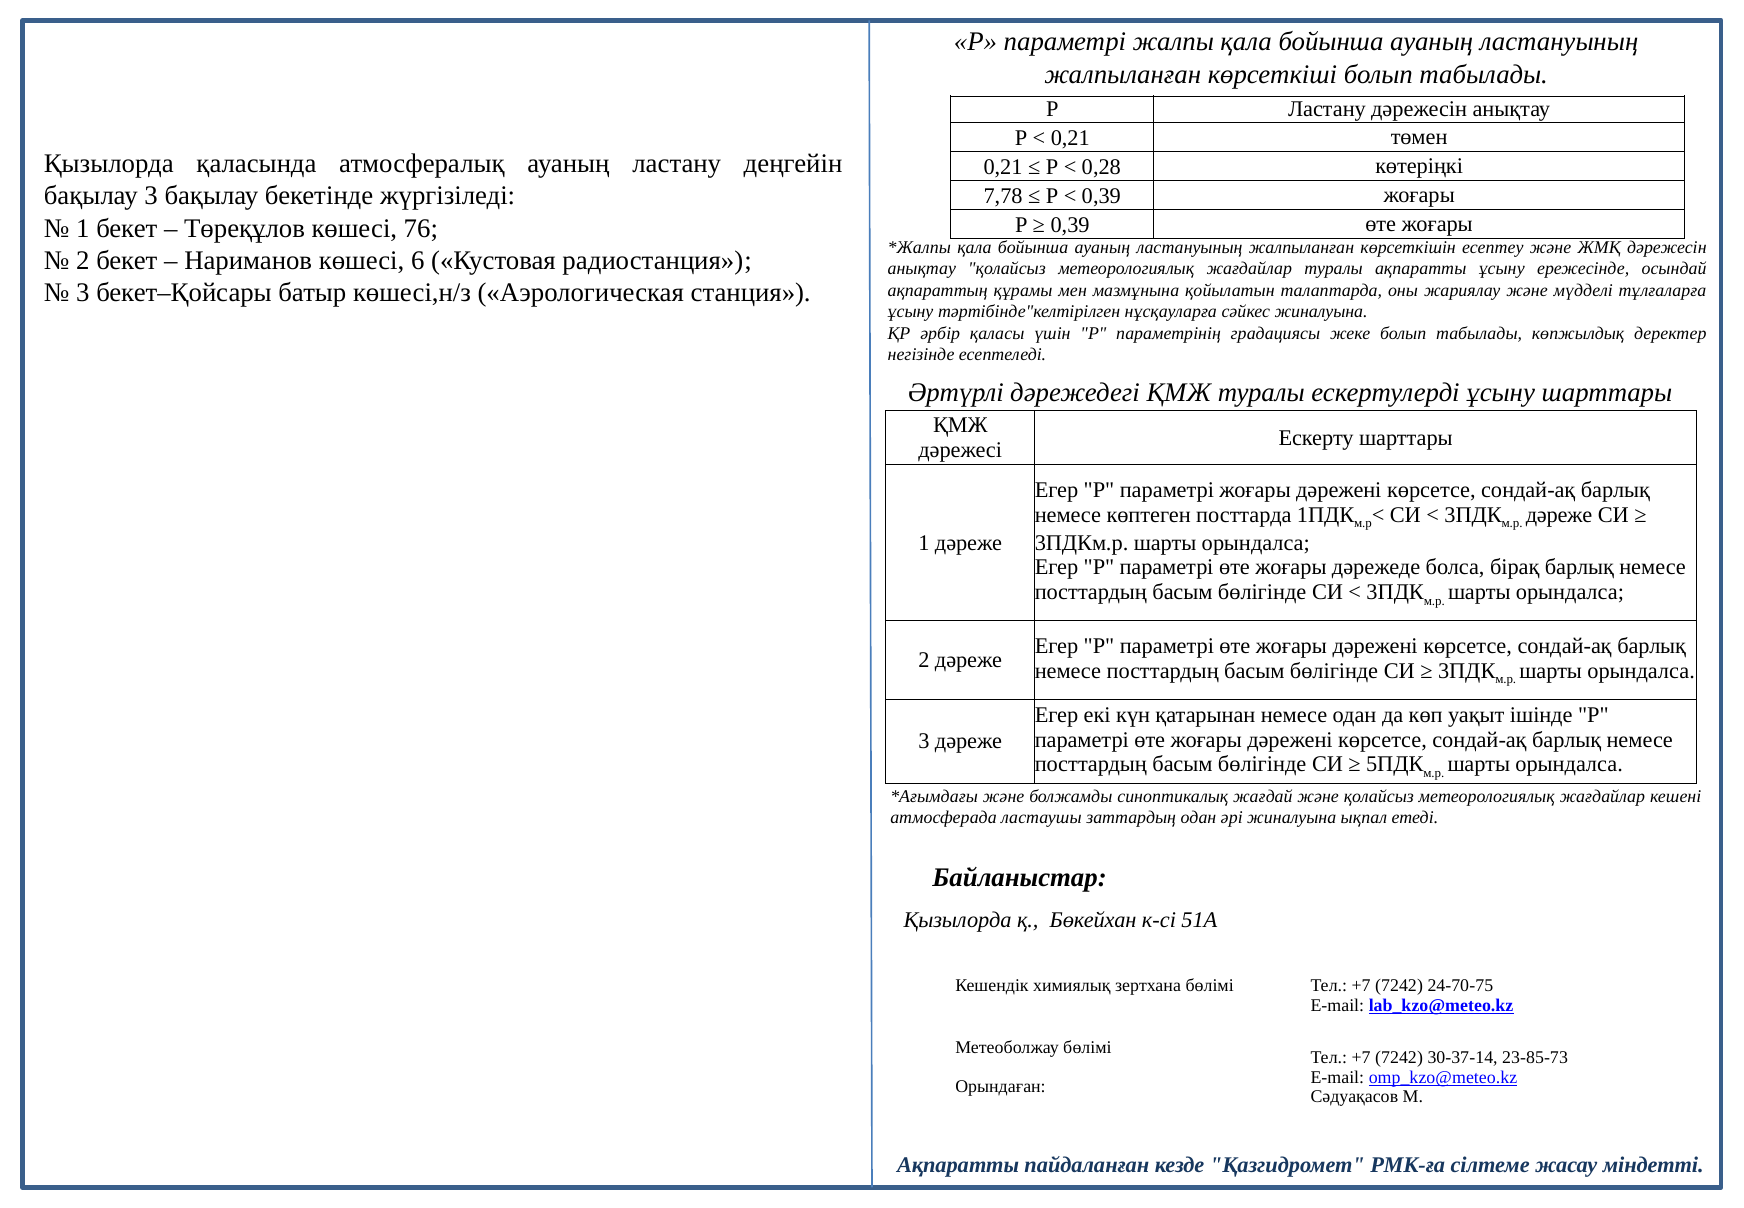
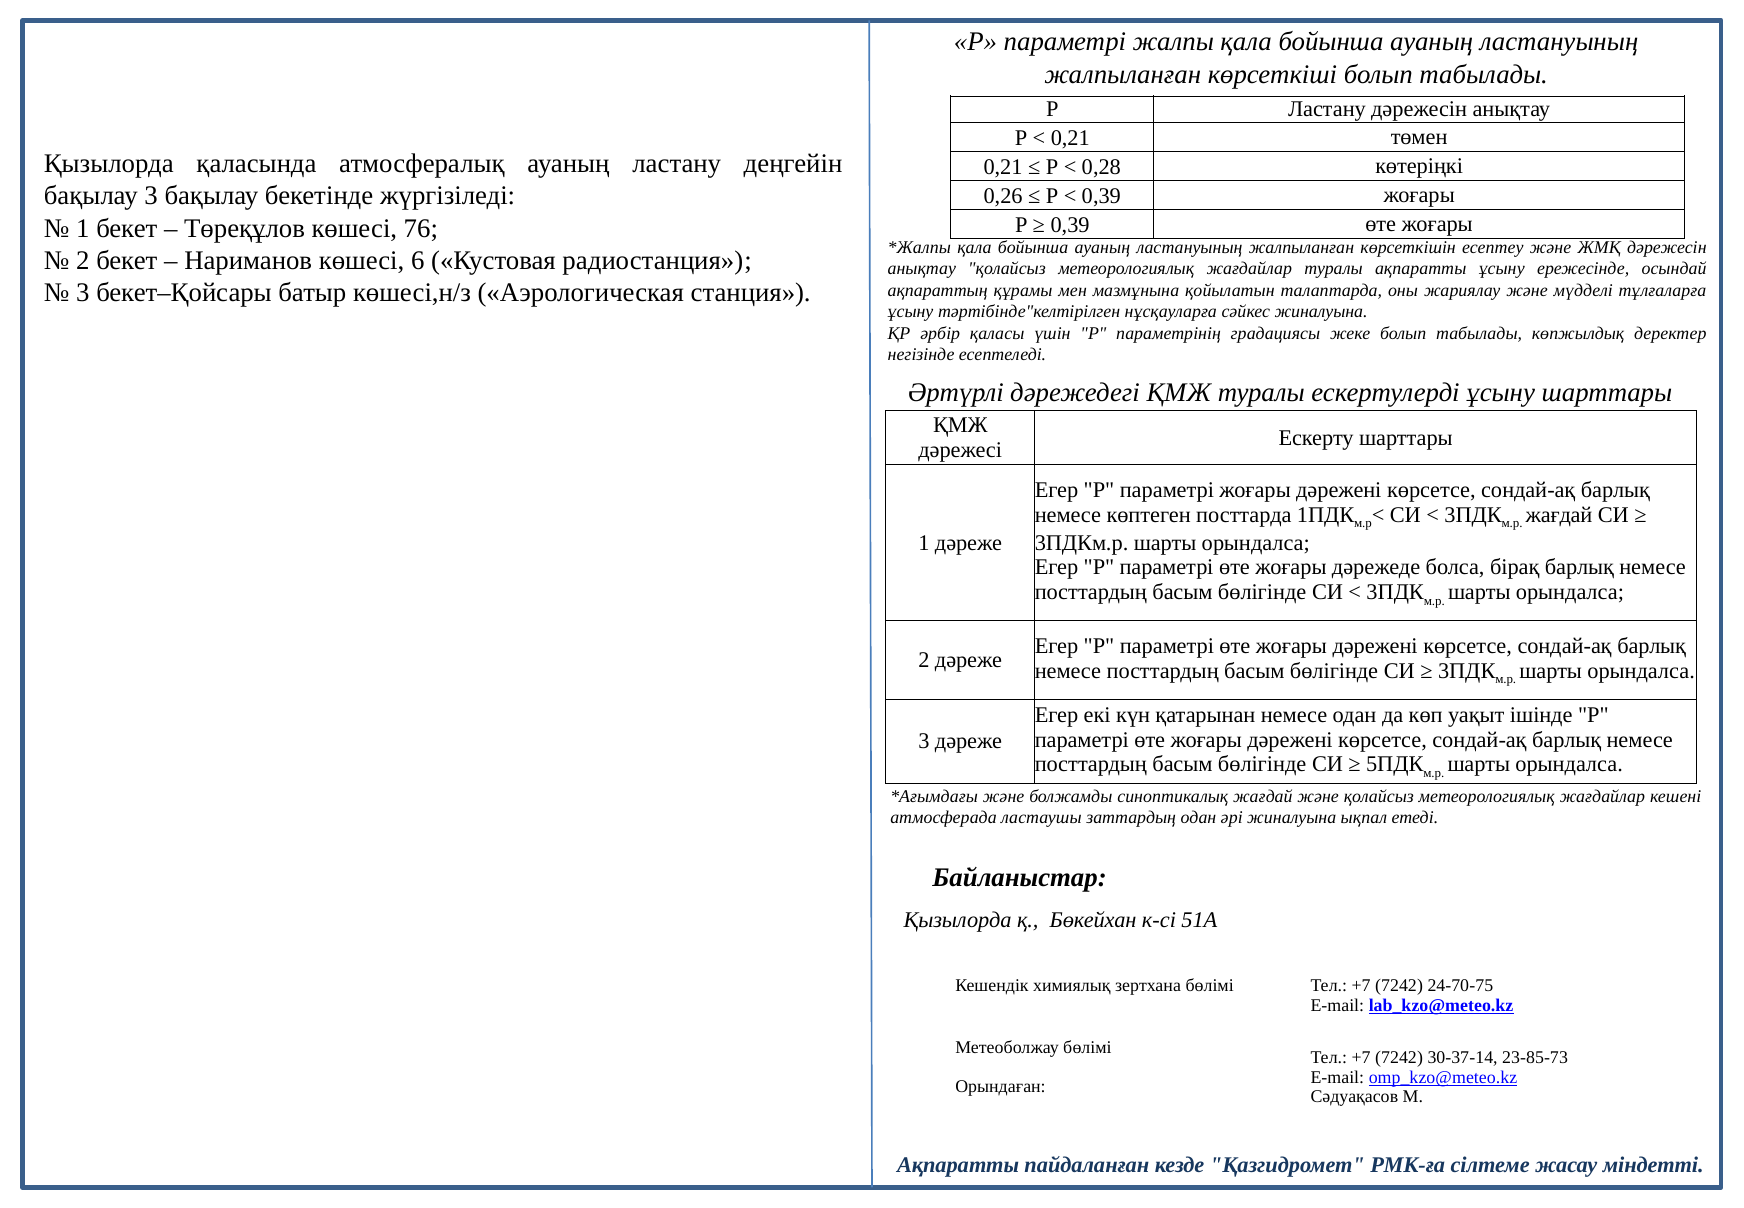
7,78: 7,78 -> 0,26 (1003, 196)
дәреже: дәреже -> жағдай (1559, 514)
